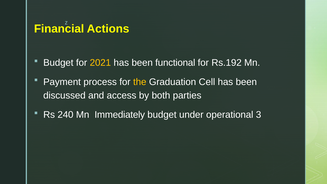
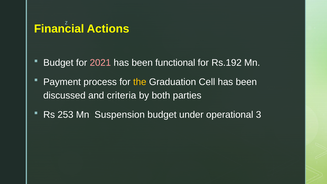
2021 colour: yellow -> pink (100, 63)
access: access -> criteria (122, 96)
240: 240 -> 253 (65, 115)
Immediately: Immediately -> Suspension (120, 115)
